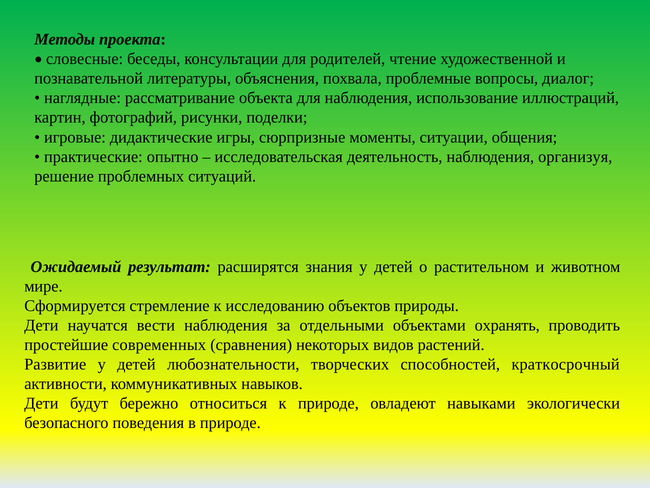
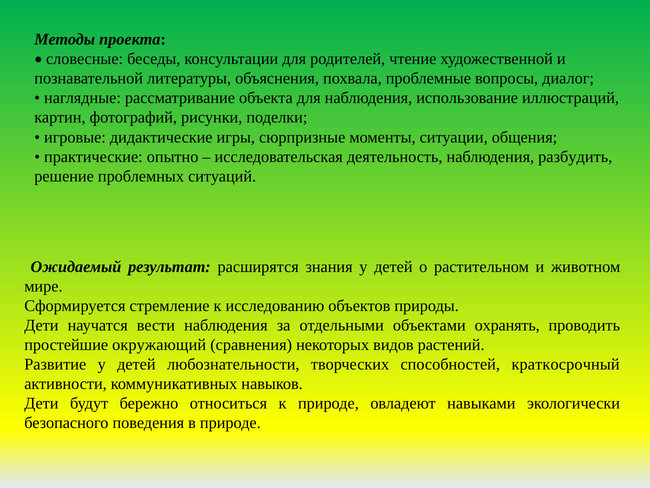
организуя: организуя -> разбудить (575, 156)
современных: современных -> окружающий (159, 345)
